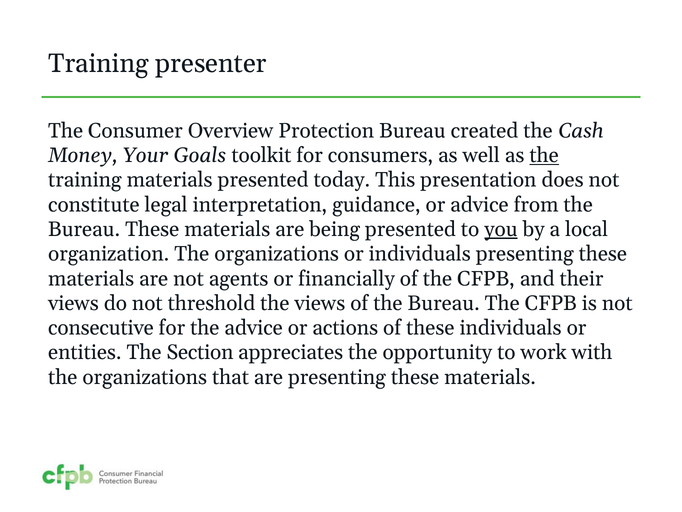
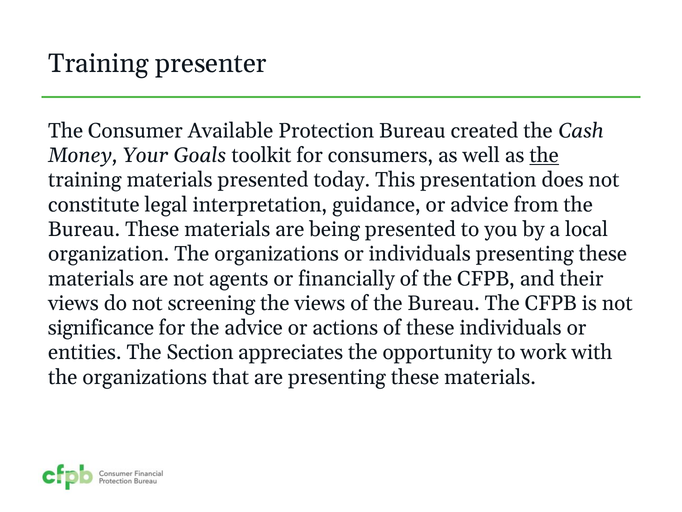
Overview: Overview -> Available (231, 131)
you underline: present -> none (501, 229)
threshold: threshold -> screening (212, 303)
consecutive: consecutive -> significance (101, 328)
